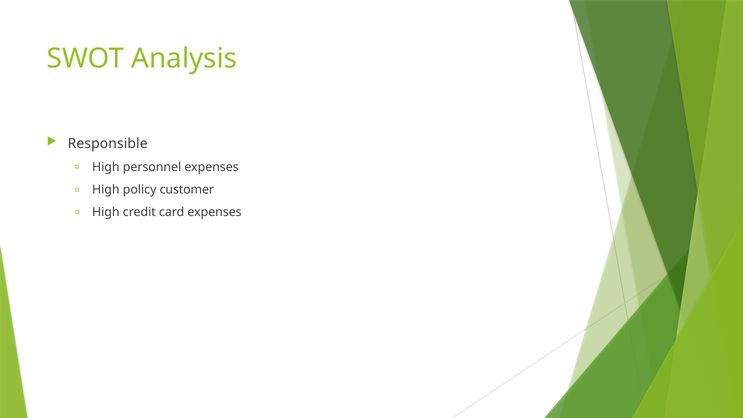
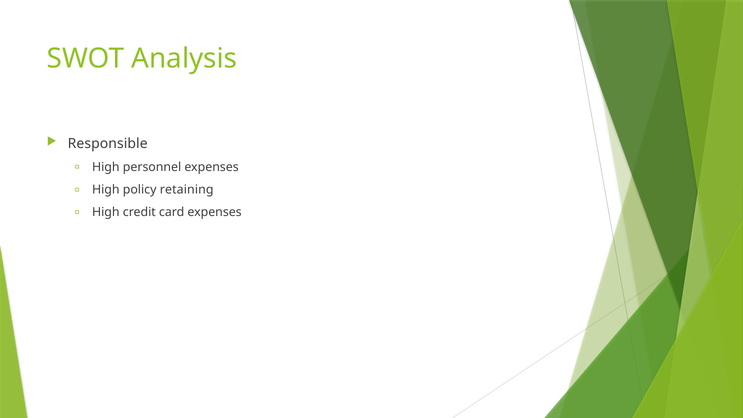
customer: customer -> retaining (187, 190)
